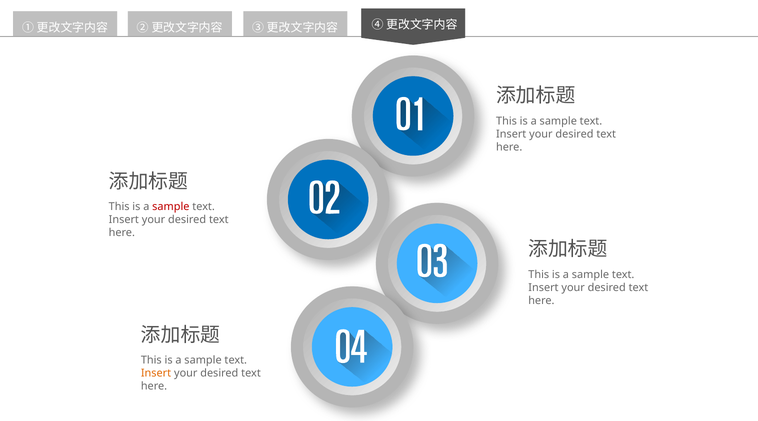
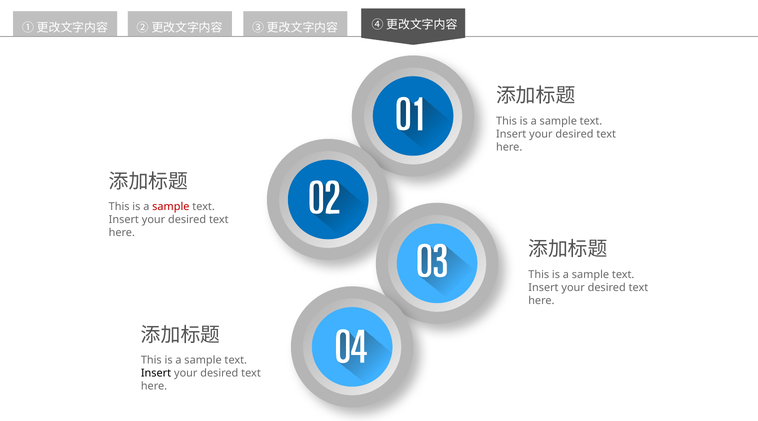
Insert colour: orange -> black (156, 373)
